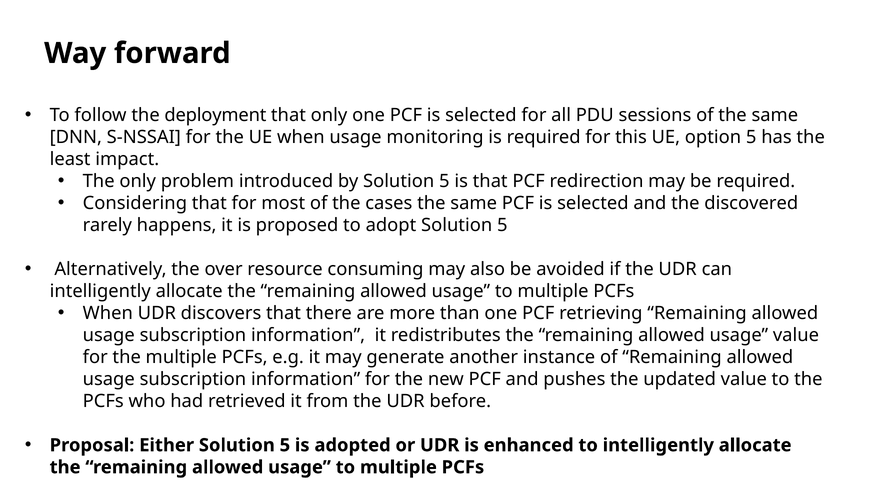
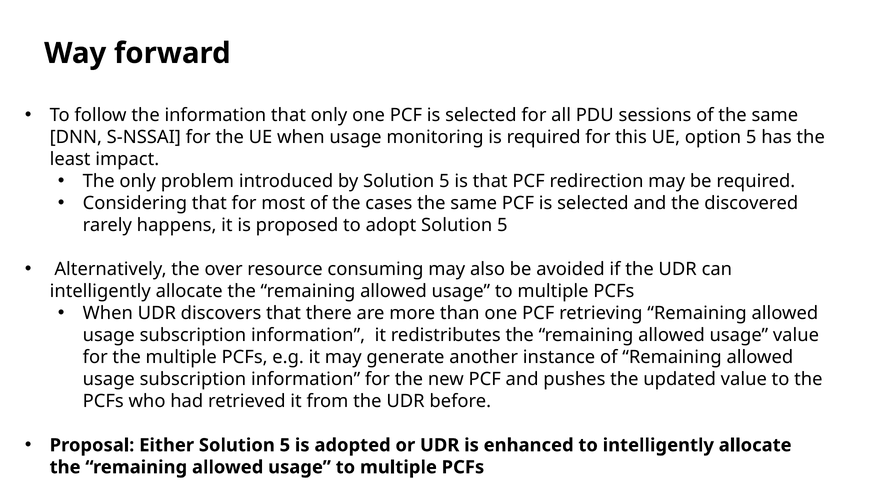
the deployment: deployment -> information (215, 115)
